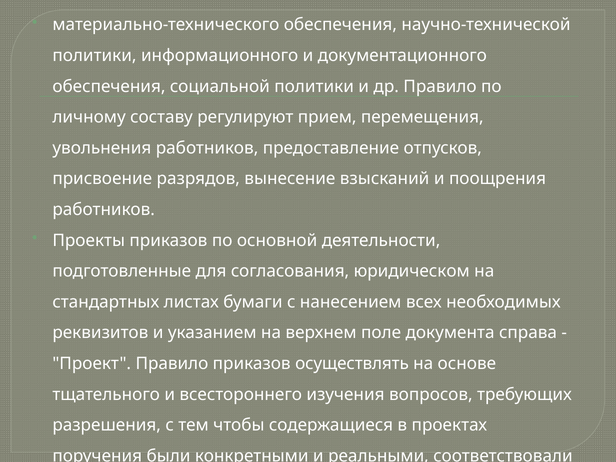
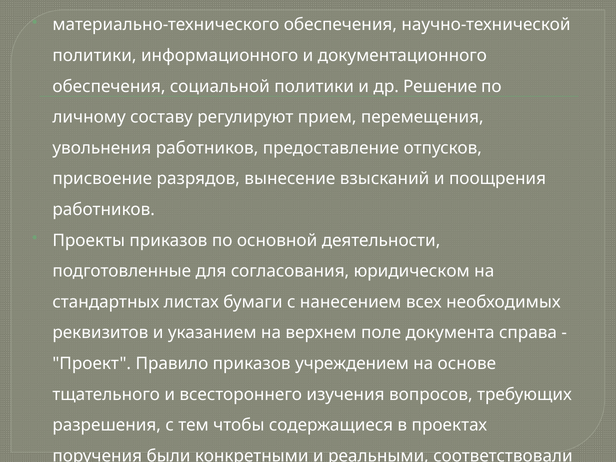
др Правило: Правило -> Решение (440, 86)
осуществлять: осуществлять -> учреждением (352, 364)
